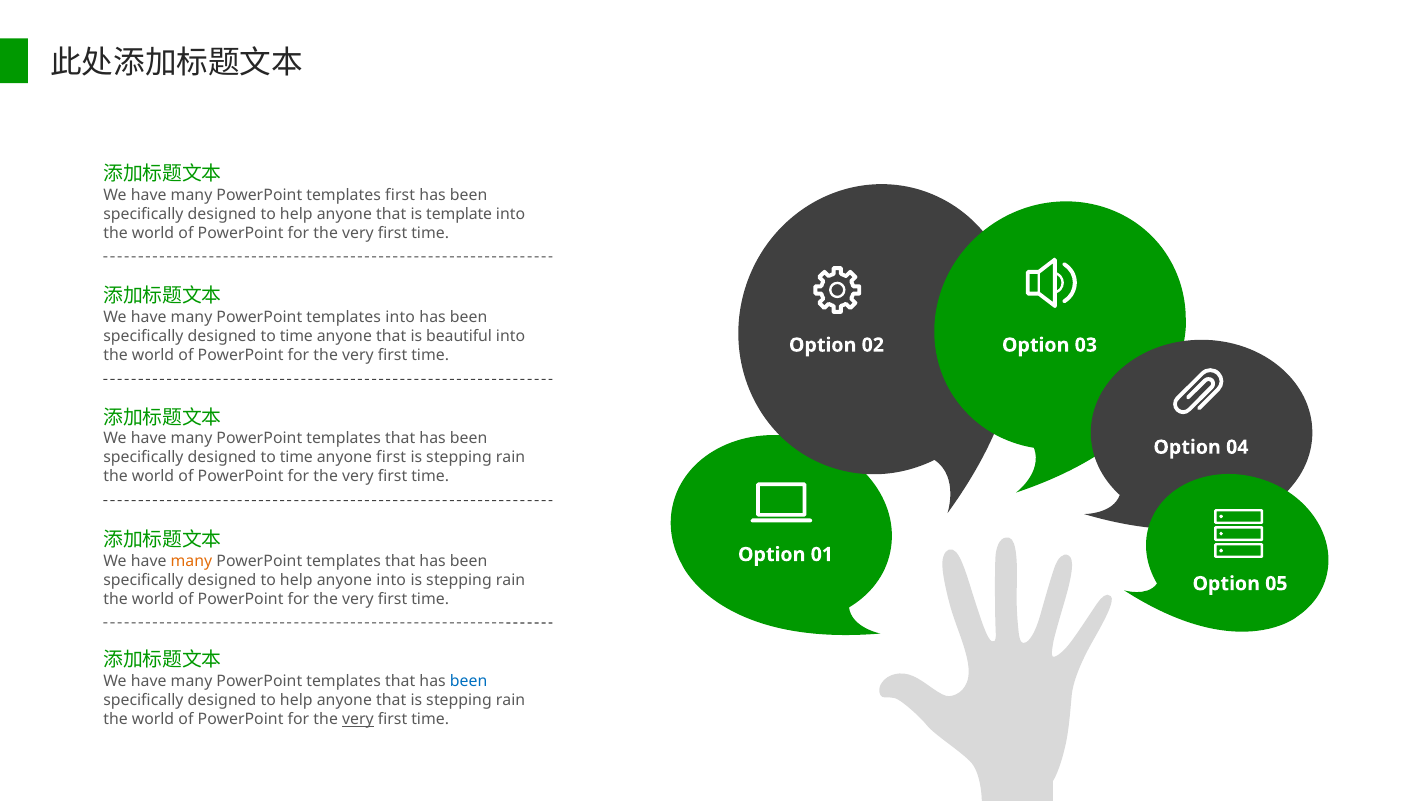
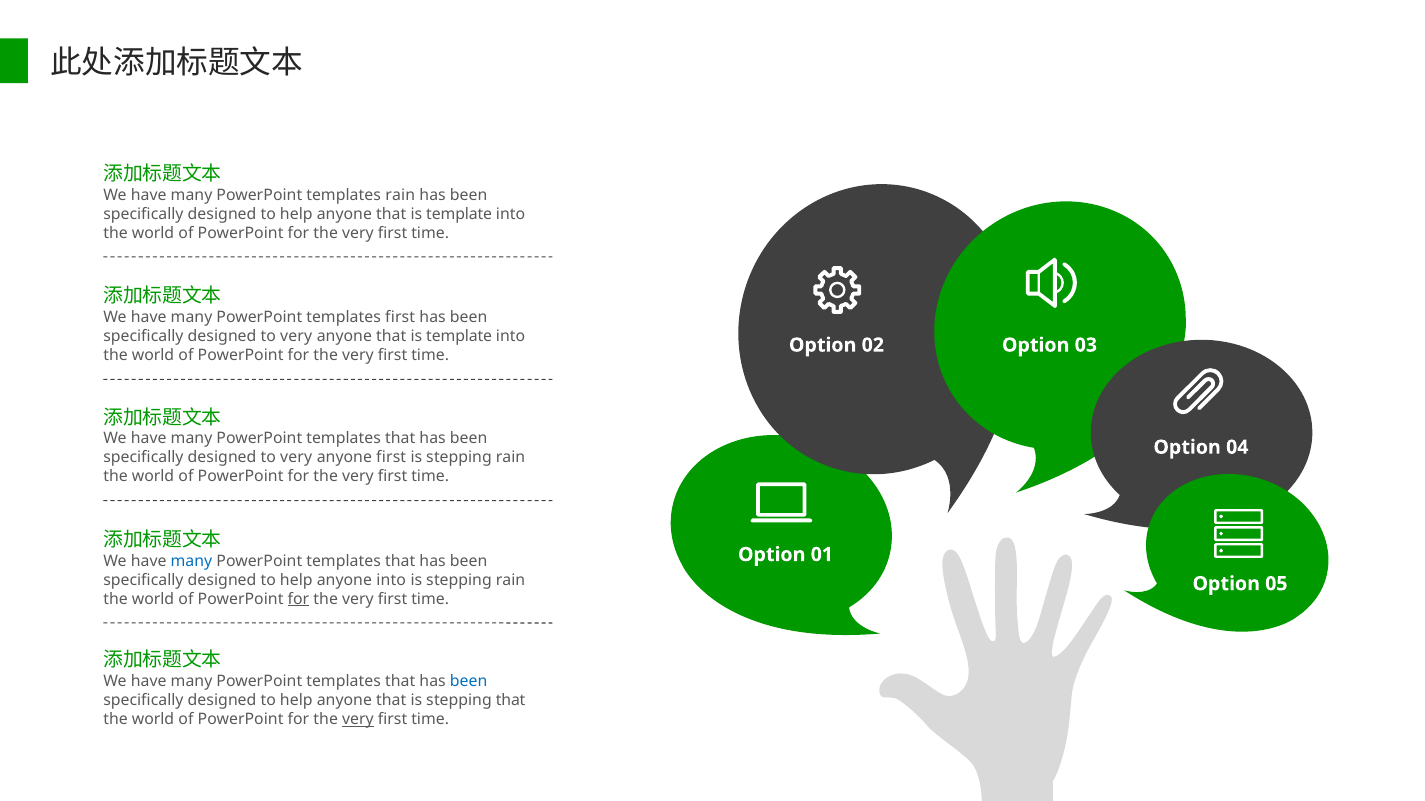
templates first: first -> rain (400, 195)
templates into: into -> first (400, 318)
time: time -> very (296, 337)
beautiful: beautiful -> template (459, 337)
time: time -> very (296, 458)
many colour: orange -> blue (191, 561)
for underline: none -> present (298, 599)
that is stepping rain: rain -> that (511, 701)
